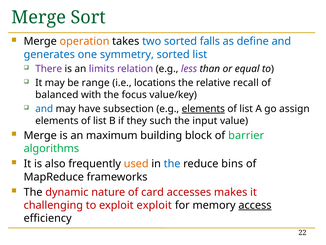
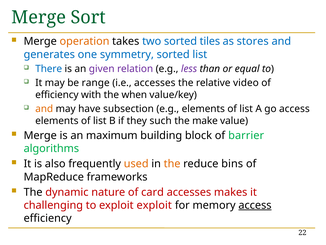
falls: falls -> tiles (210, 41)
define: define -> stores (253, 41)
There colour: purple -> blue (49, 69)
limits: limits -> given (102, 69)
i.e locations: locations -> accesses (155, 83)
recall: recall -> video (246, 83)
balanced: balanced -> efficiency (57, 95)
focus: focus -> when (134, 95)
and colour: blue -> orange (44, 109)
elements underline: present -> none (203, 109)
go assign: assign -> access (294, 109)
input: input -> make (205, 121)
the colour: blue -> orange (172, 164)
